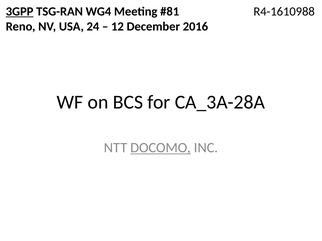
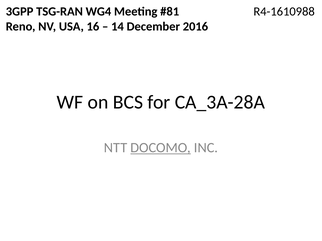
3GPP underline: present -> none (20, 12)
24: 24 -> 16 (93, 27)
12: 12 -> 14 (117, 27)
